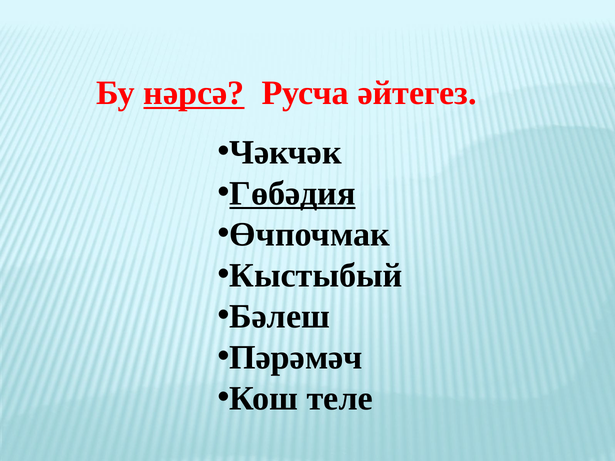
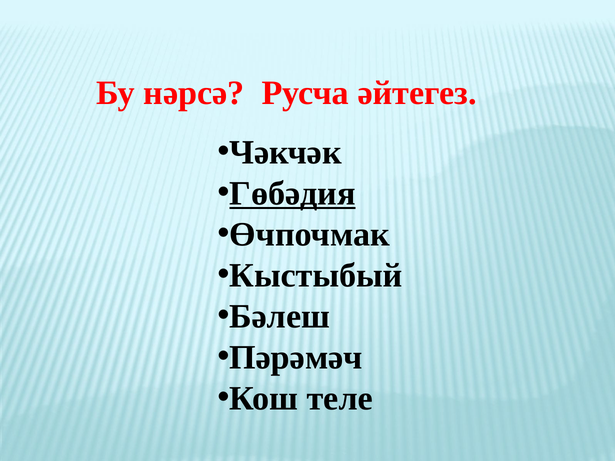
нәрсә underline: present -> none (194, 93)
